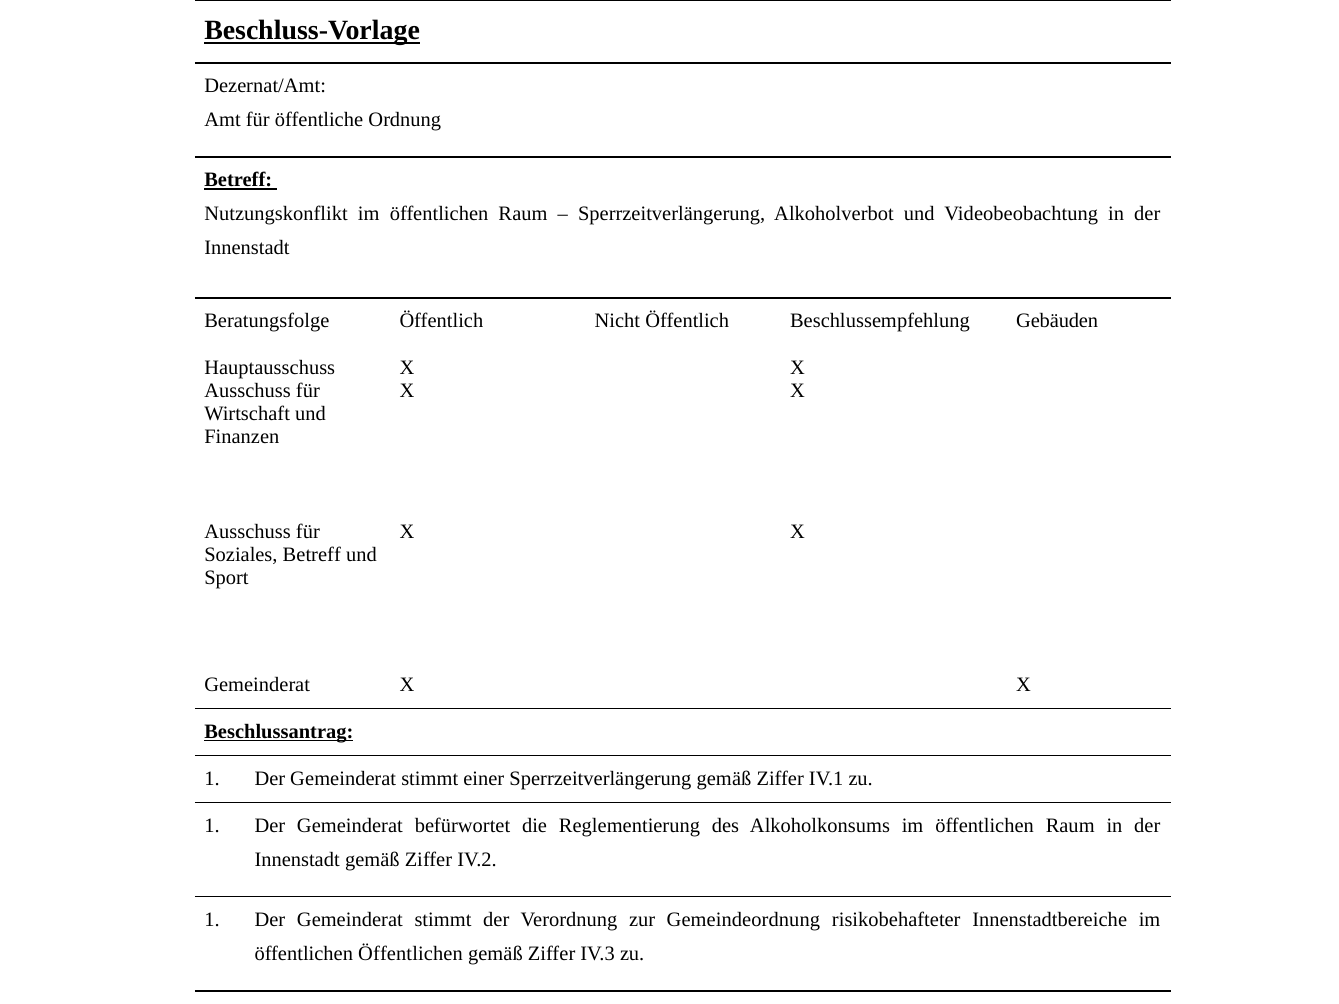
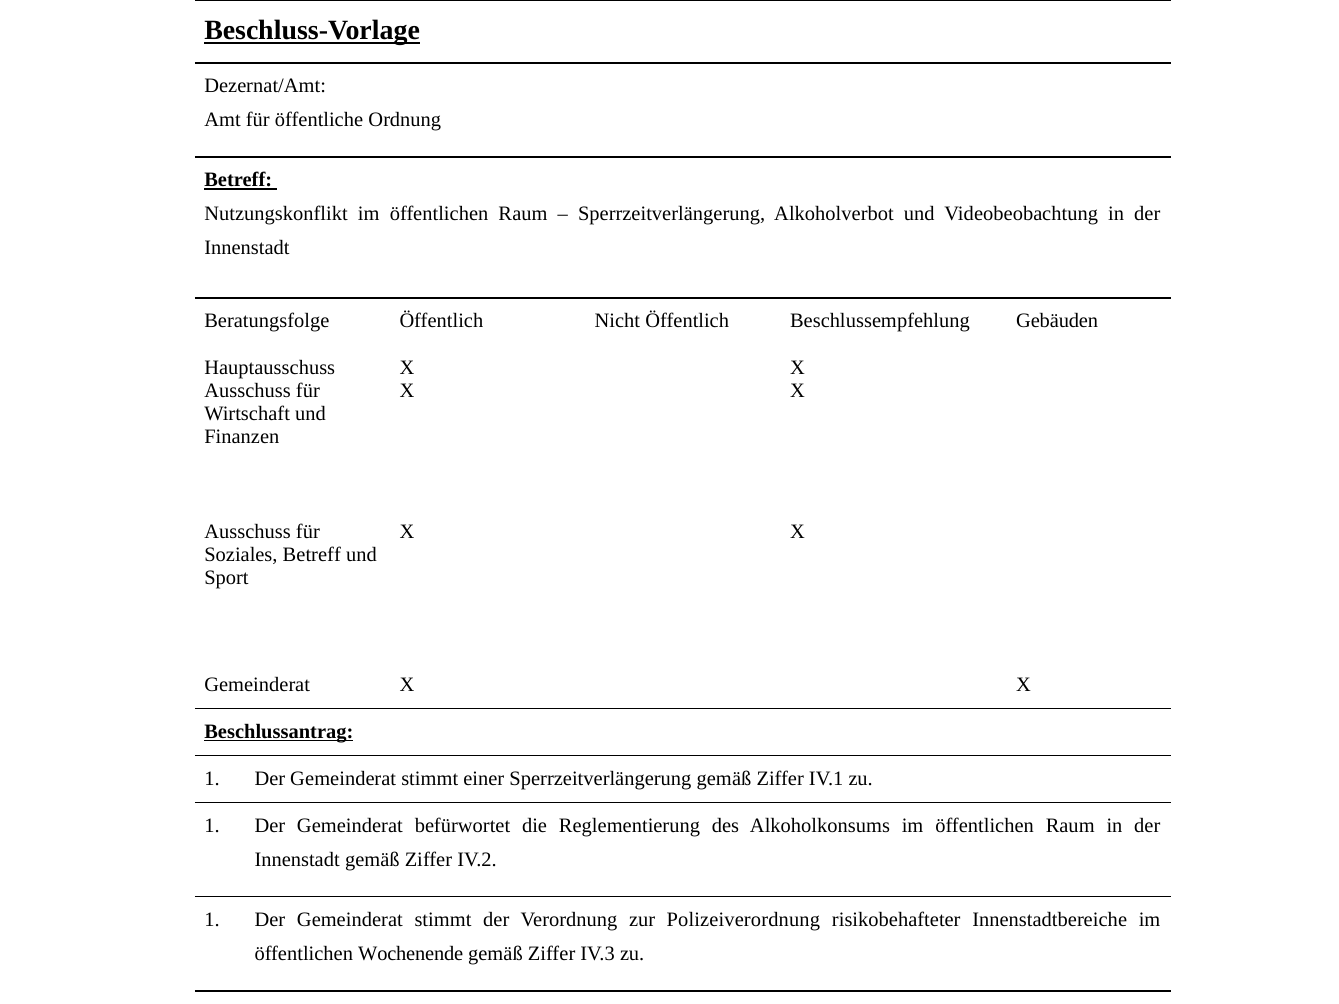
Gemeindeordnung: Gemeindeordnung -> Polizeiverordnung (743, 920)
öffentlichen Öffentlichen: Öffentlichen -> Wochenende (411, 954)
